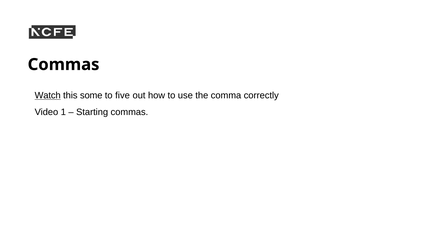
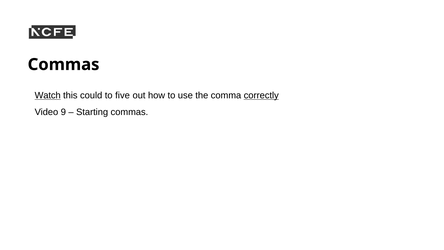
some: some -> could (91, 95)
correctly underline: none -> present (261, 95)
1: 1 -> 9 (63, 112)
